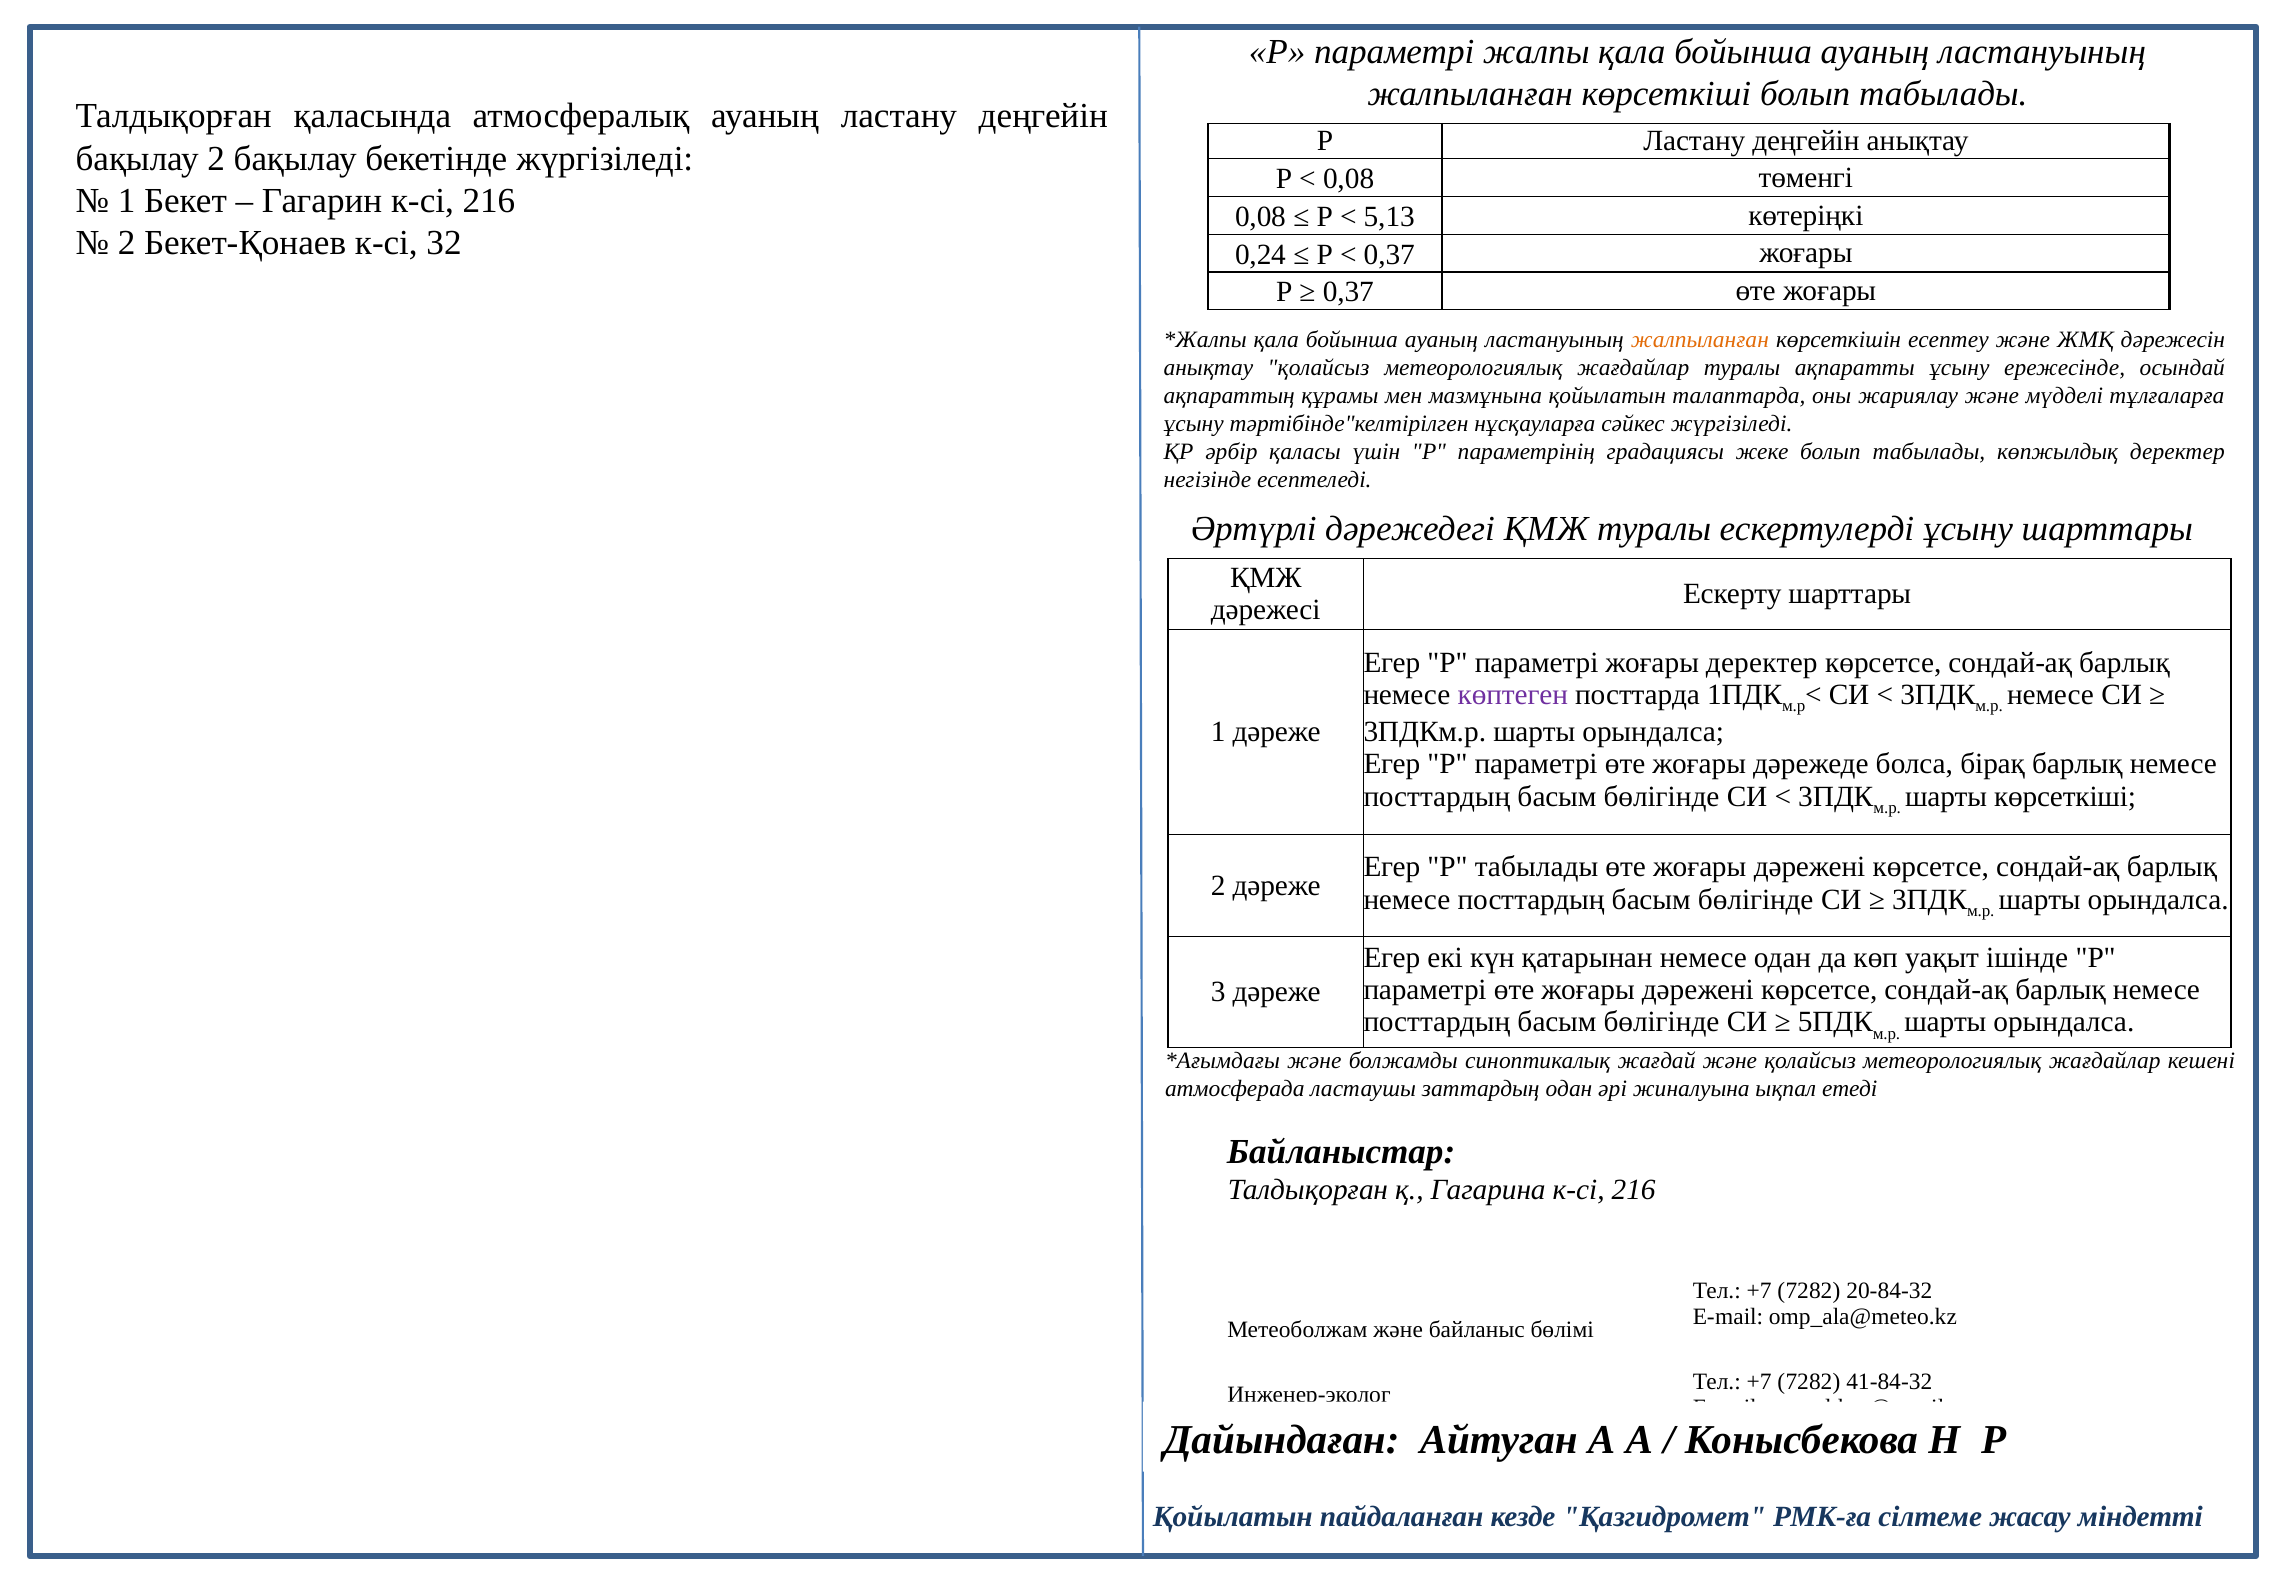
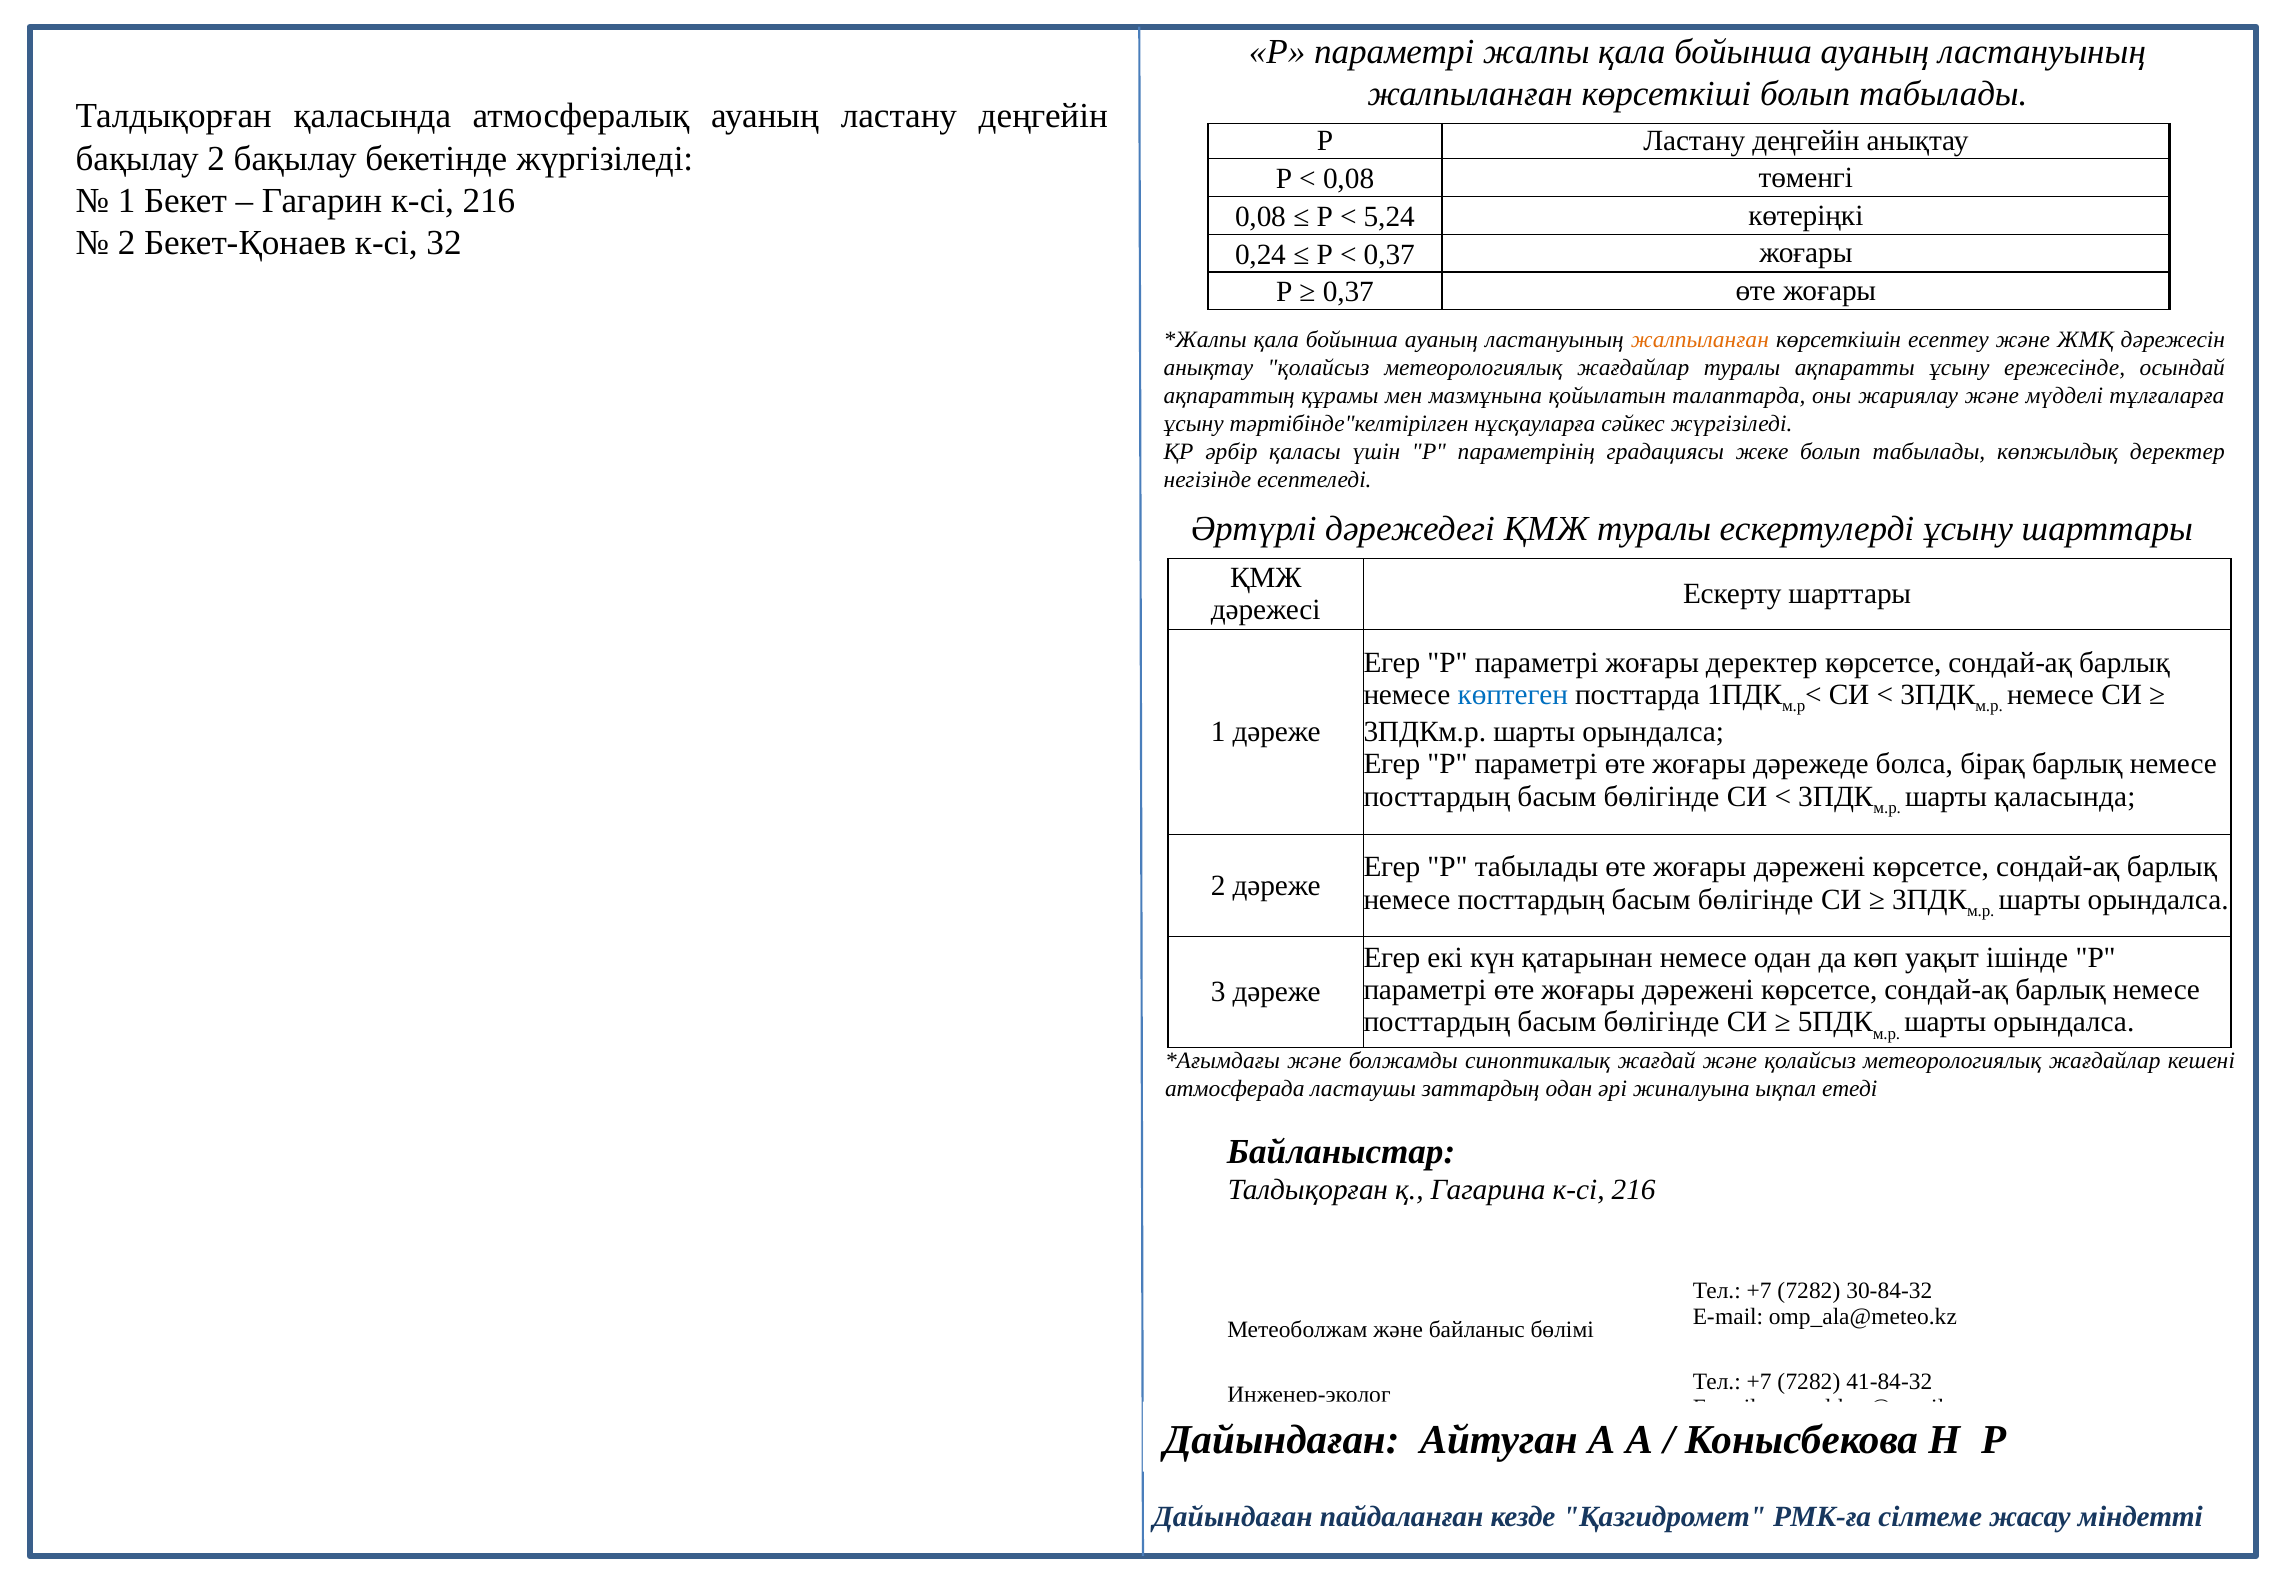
5,13: 5,13 -> 5,24 (1389, 217)
көптеген colour: purple -> blue (1513, 695)
шарты көрсеткіші: көрсеткіші -> қаласында (2065, 796)
20-84-32: 20-84-32 -> 30-84-32 (1889, 1290)
Қойылатын: Қойылатын -> Дайындаған (1233, 1516)
